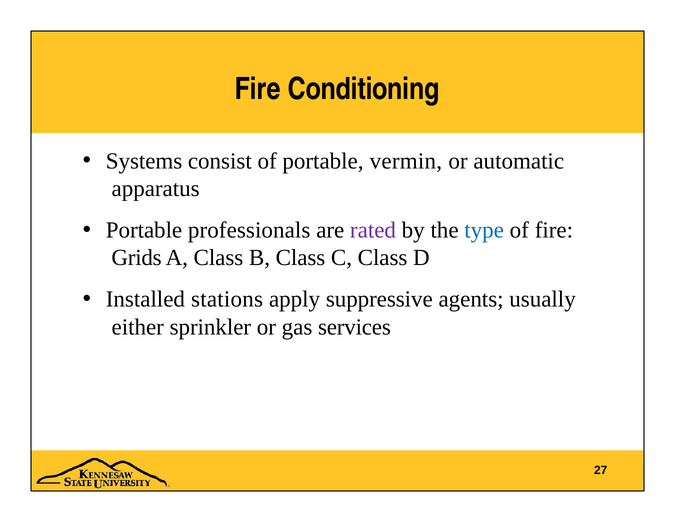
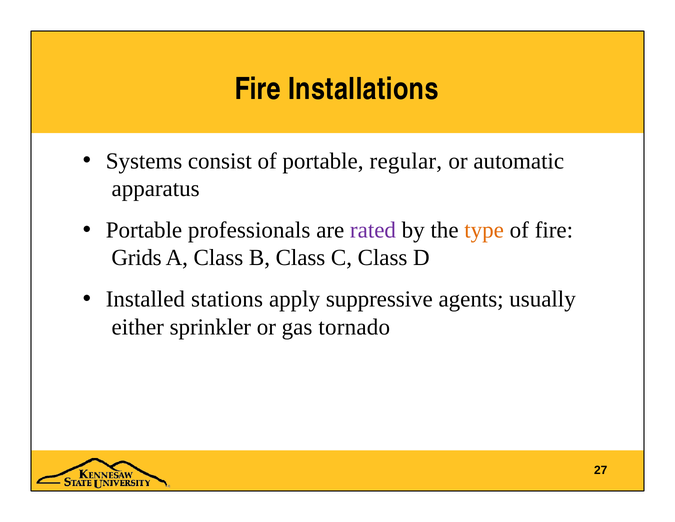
Conditioning: Conditioning -> Installations (363, 89)
vermin: vermin -> regular (406, 161)
type colour: blue -> orange (484, 230)
services: services -> tornado (354, 327)
